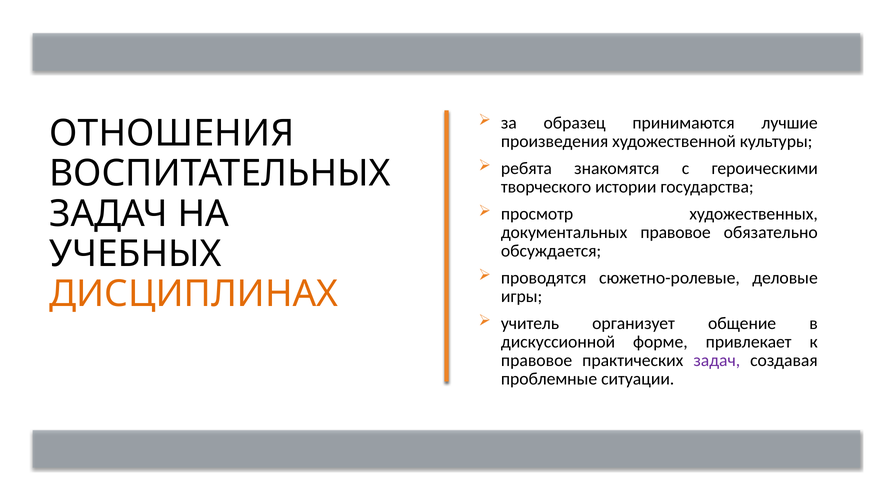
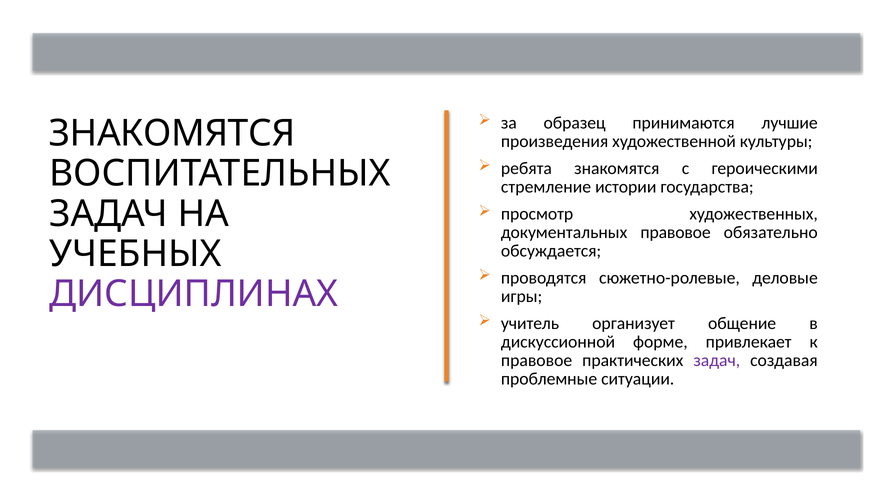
ОТНОШЕНИЯ: ОТНОШЕНИЯ -> ЗНАКОМЯТСЯ (172, 134)
творческого: творческого -> стремление (546, 187)
ДИСЦИПЛИНАХ colour: orange -> purple (194, 294)
